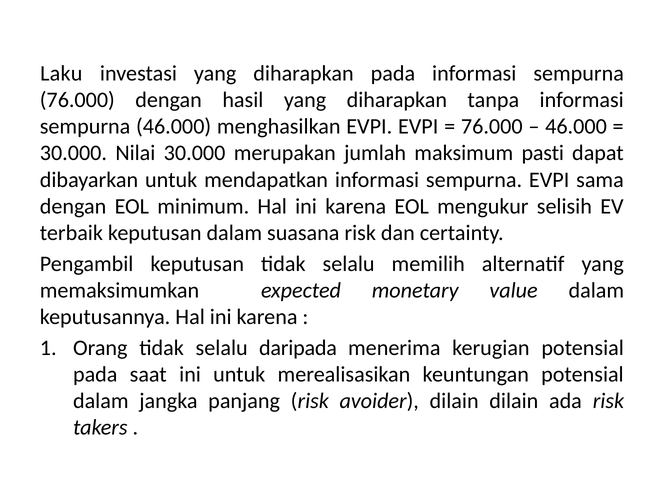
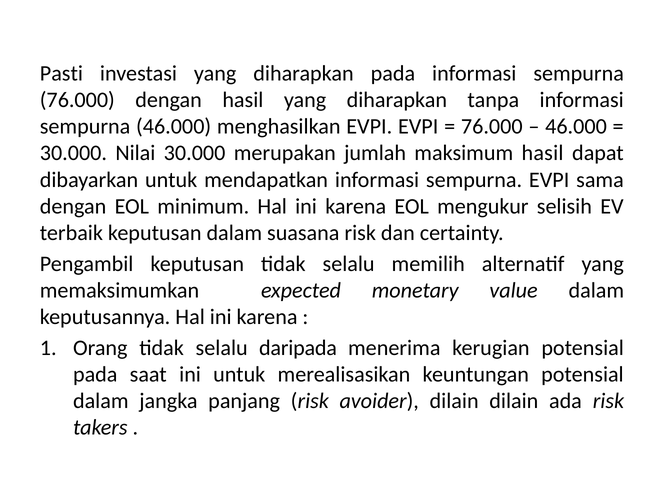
Laku: Laku -> Pasti (61, 73)
maksimum pasti: pasti -> hasil (543, 153)
